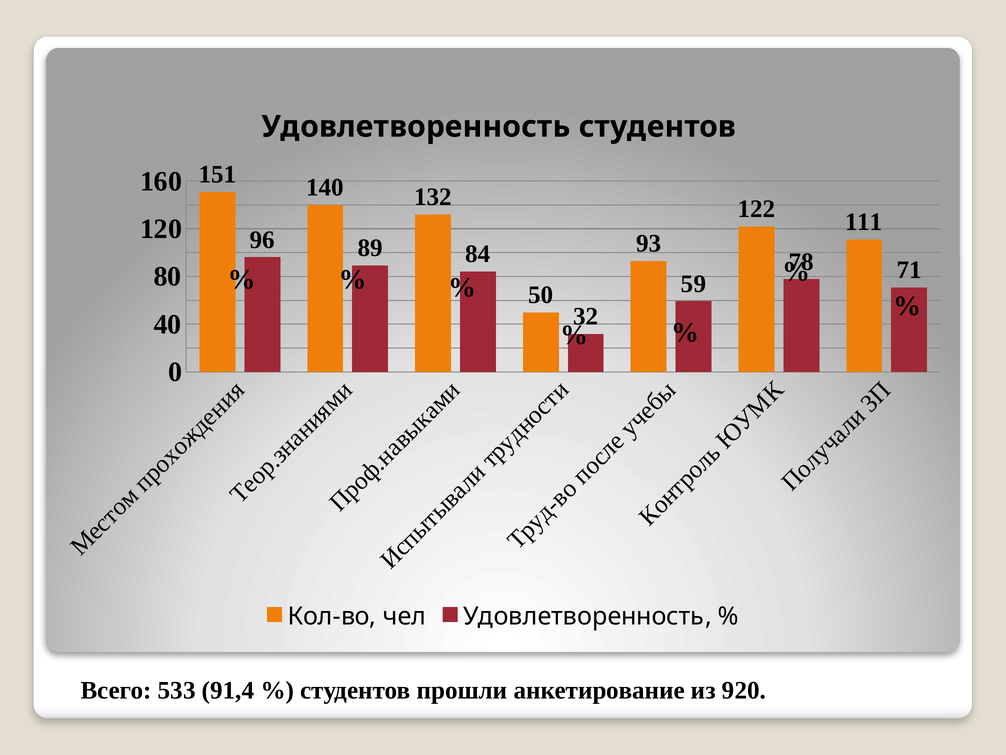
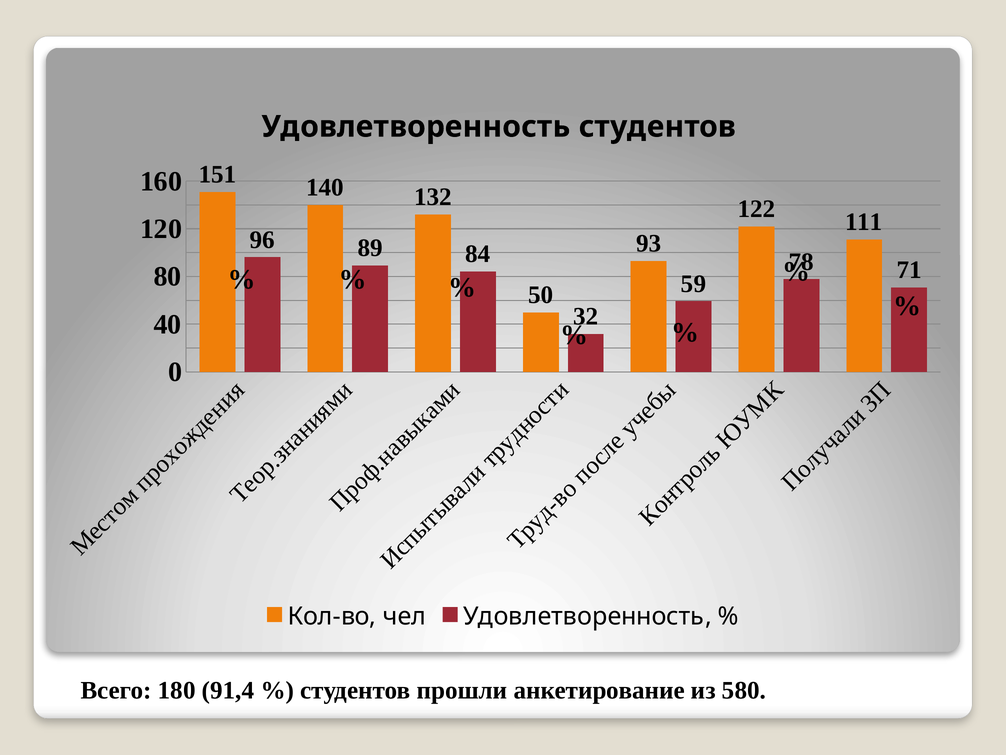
533: 533 -> 180 (177, 690)
920: 920 -> 580 (744, 690)
